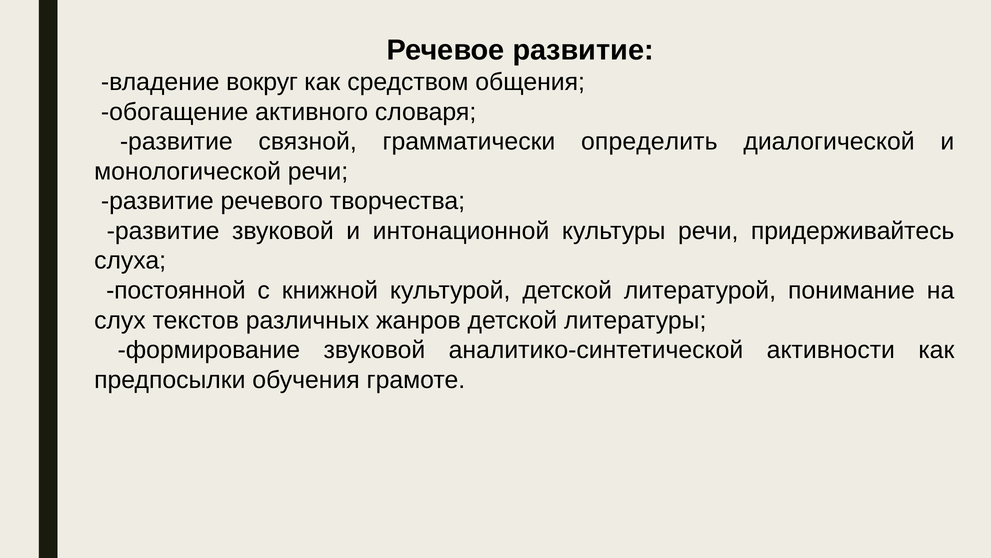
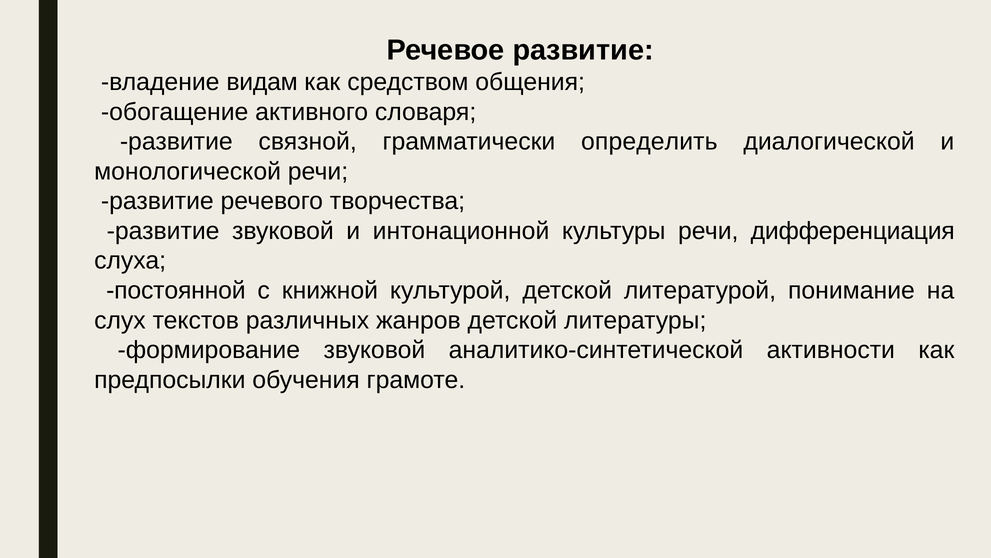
вокруг: вокруг -> видам (262, 82)
придерживайтесь: придерживайтесь -> дифференциация (853, 231)
